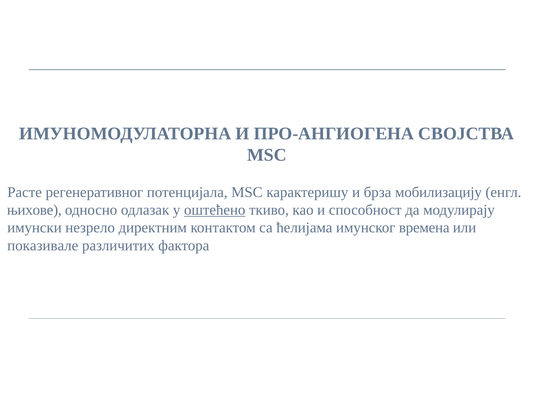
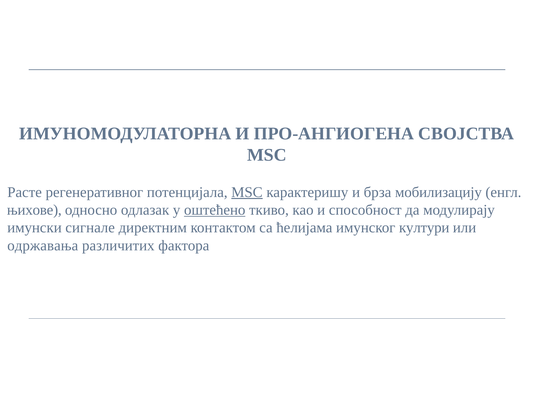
MSC underline: none -> present (247, 192)
незрело: незрело -> сигнале (90, 228)
времена: времена -> култури (424, 228)
показивале: показивале -> одржавања (43, 246)
